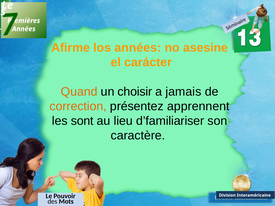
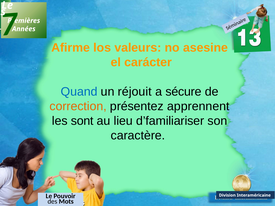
los années: années -> valeurs (138, 48)
Quand colour: orange -> blue (79, 92)
choisir: choisir -> réjouit (135, 92)
jamais: jamais -> sécure (183, 92)
